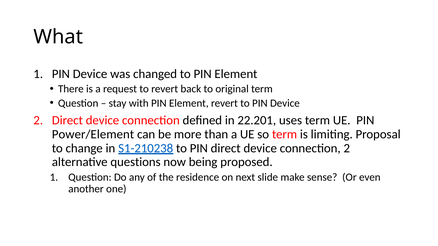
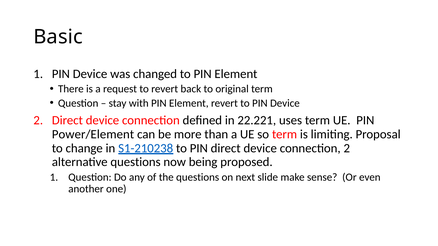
What: What -> Basic (58, 37)
22.201: 22.201 -> 22.221 (257, 121)
the residence: residence -> questions (198, 177)
